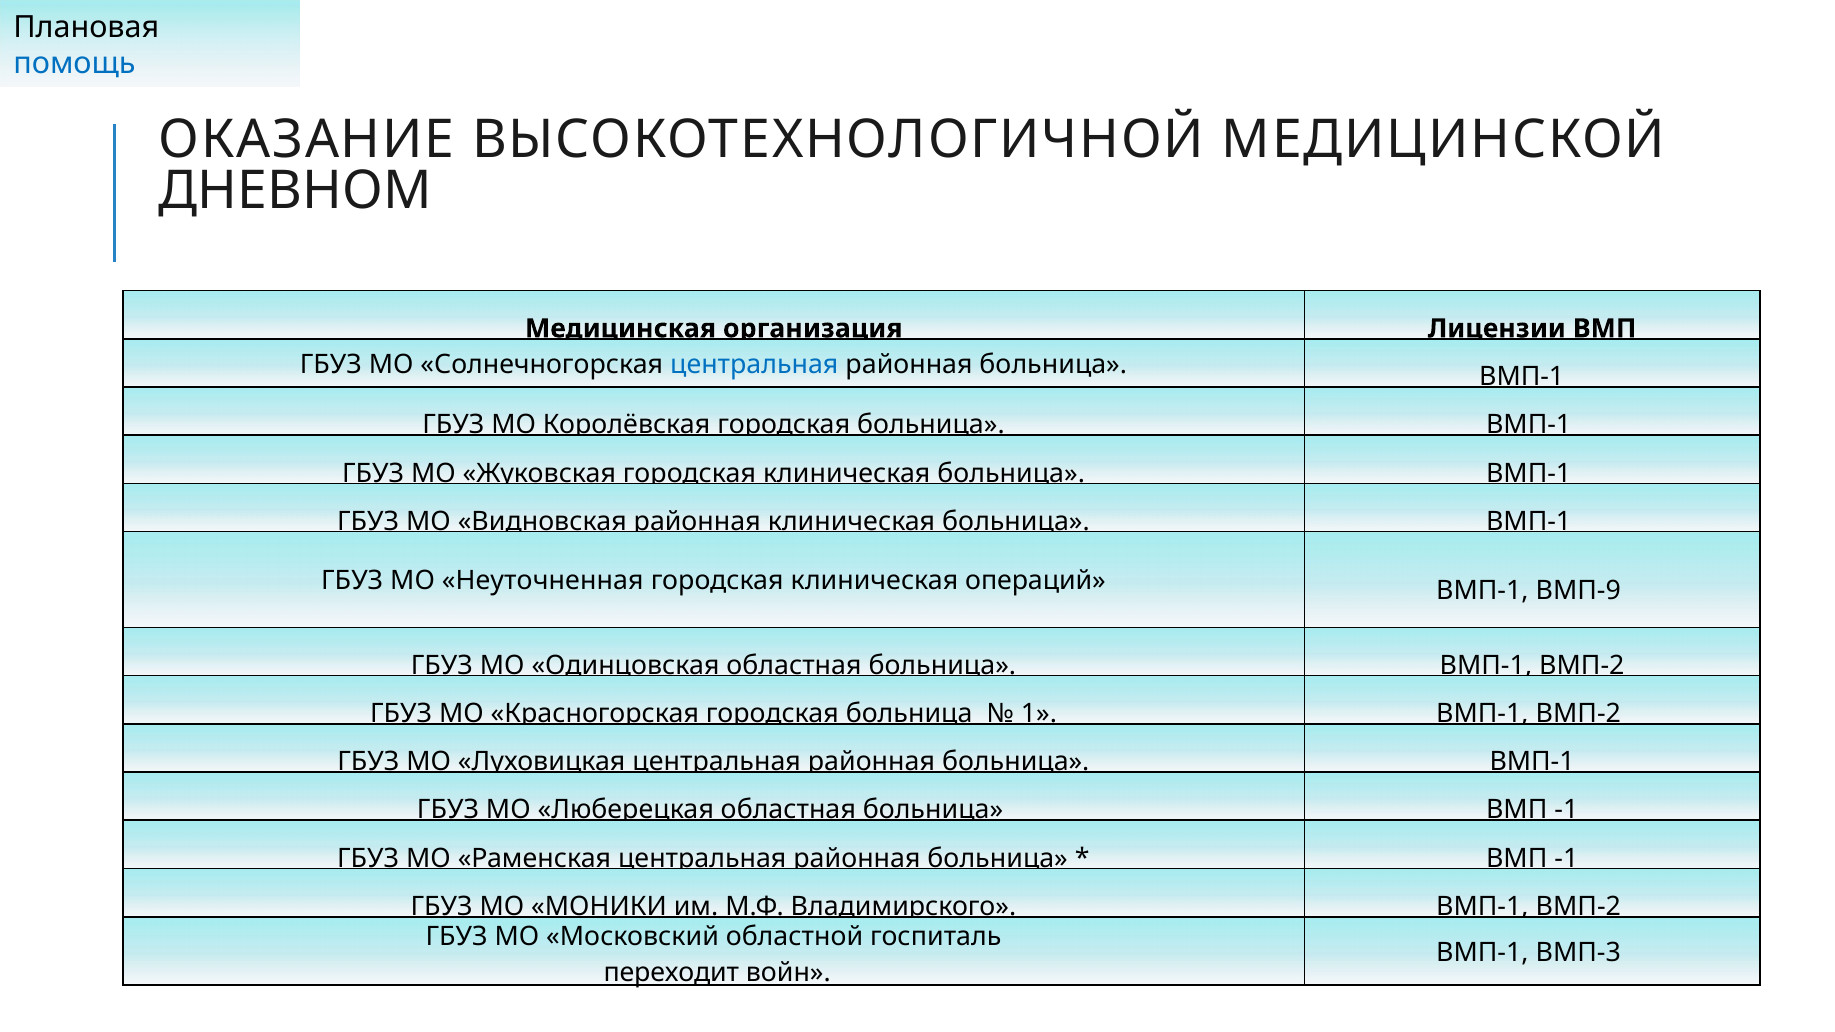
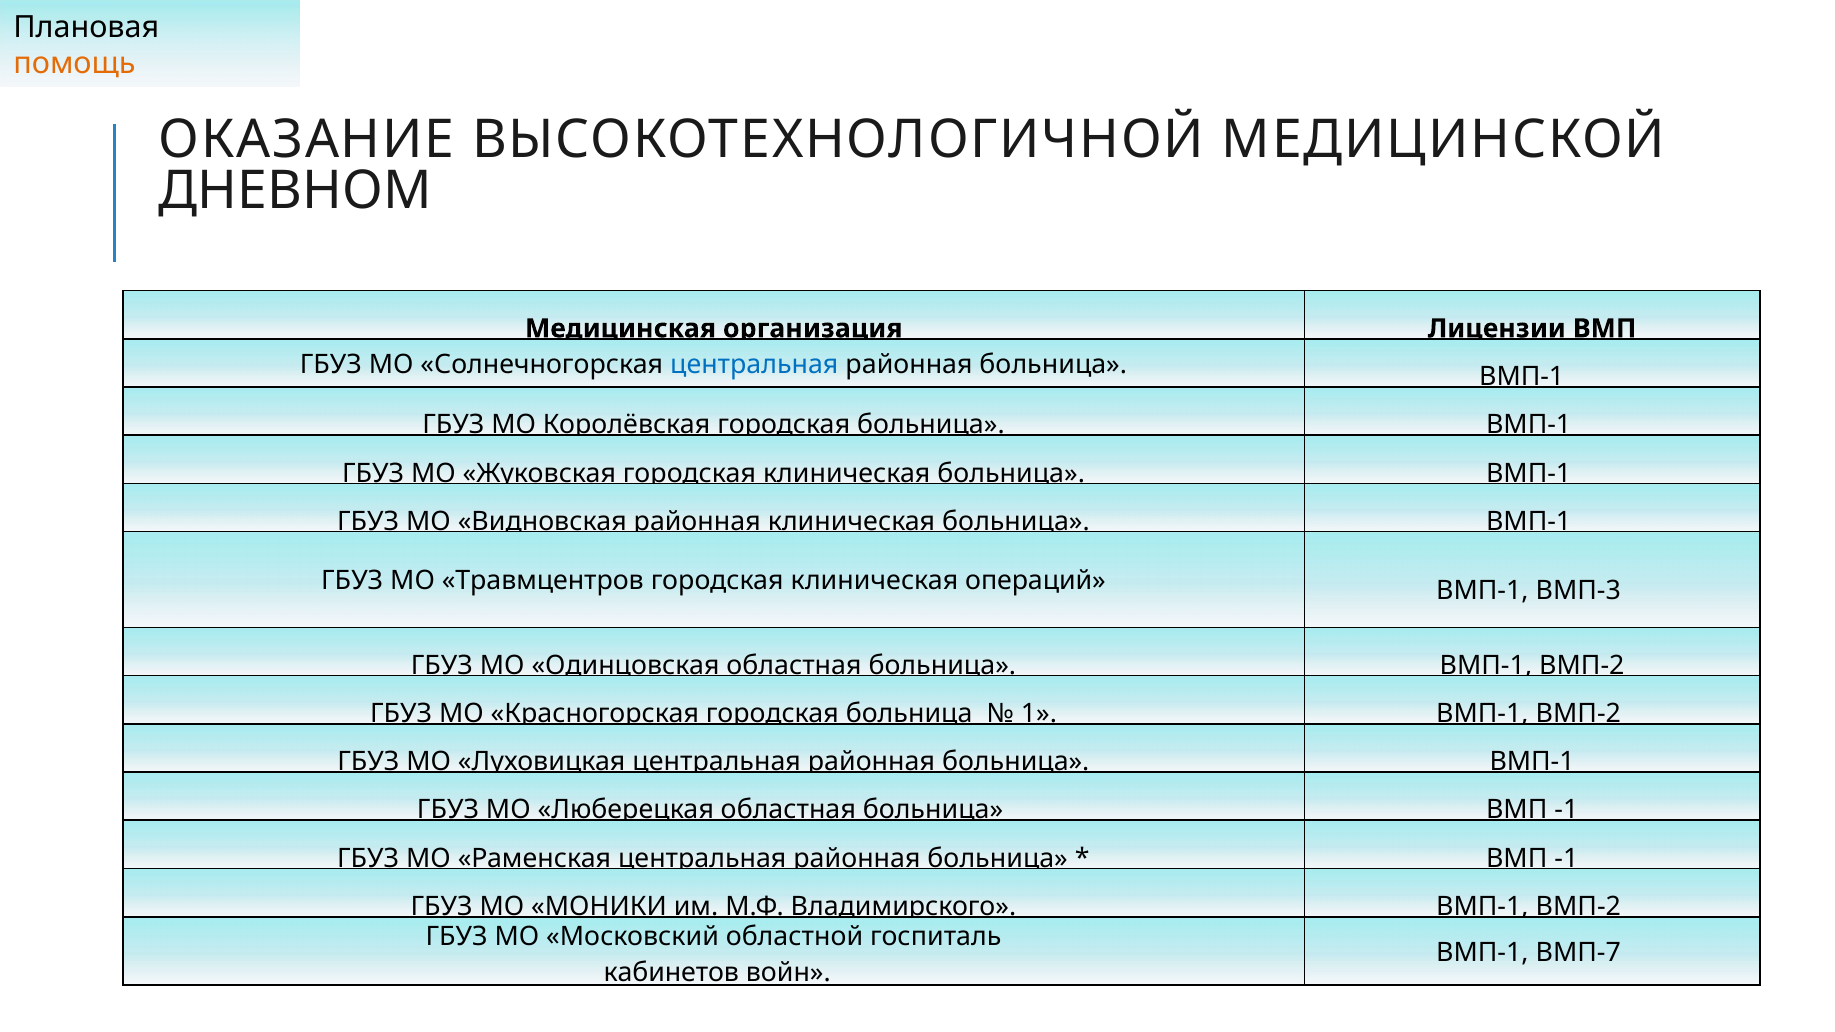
помощь colour: blue -> orange (75, 64)
Неуточненная: Неуточненная -> Травмцентров (543, 581)
ВМП-9: ВМП-9 -> ВМП-3 (1578, 590)
ВМП-3: ВМП-3 -> ВМП-7 (1578, 953)
переходит: переходит -> кабинетов (671, 973)
